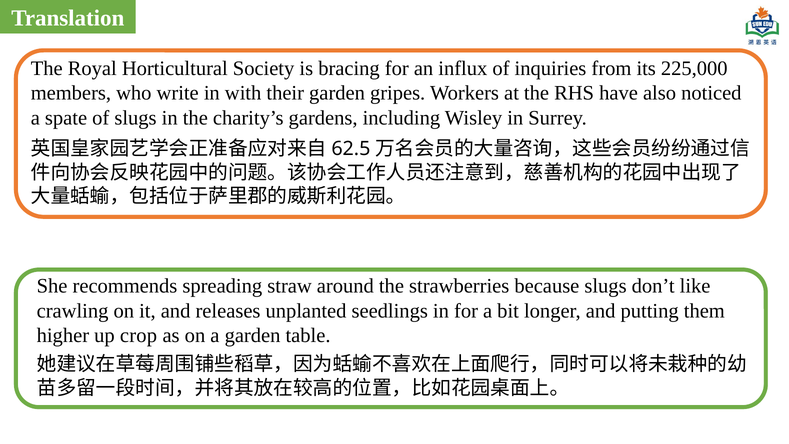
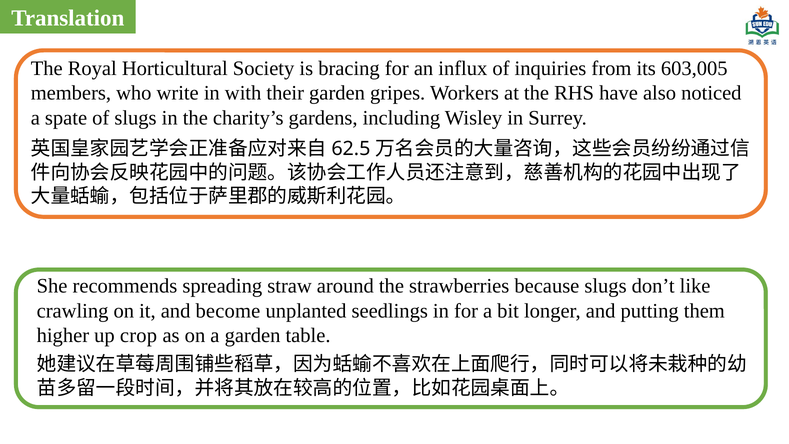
225,000: 225,000 -> 603,005 (694, 68)
releases: releases -> become (228, 311)
